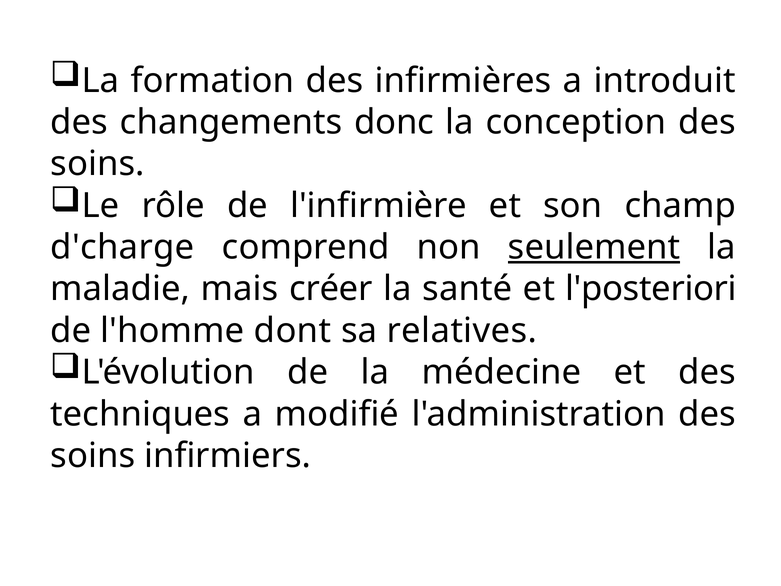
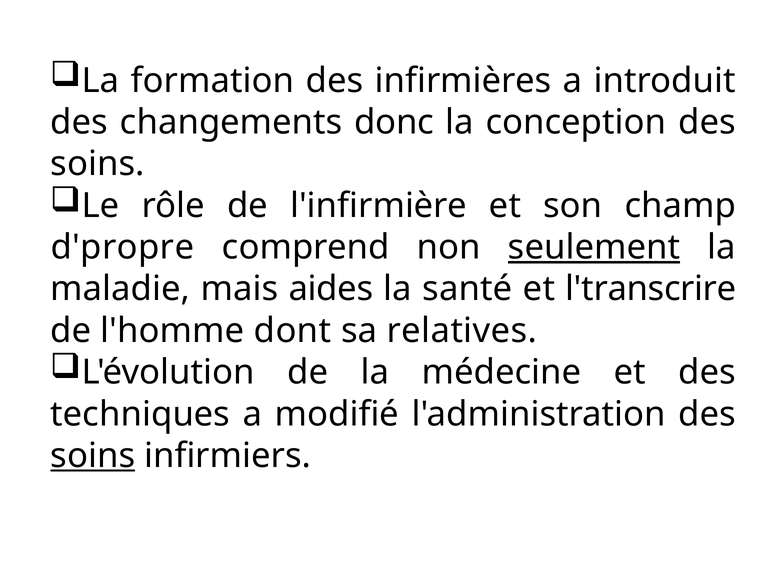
d'charge: d'charge -> d'propre (122, 247)
créer: créer -> aides (331, 289)
l'posteriori: l'posteriori -> l'transcrire (651, 289)
soins underline: none -> present (93, 456)
